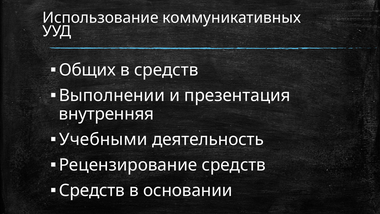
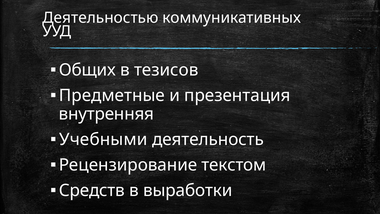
Использование: Использование -> Деятельностью (100, 18)
в средств: средств -> тезисов (166, 70)
Выполнении: Выполнении -> Предметные (112, 95)
Рецензирование средств: средств -> текстом (234, 165)
основании: основании -> выработки (188, 190)
